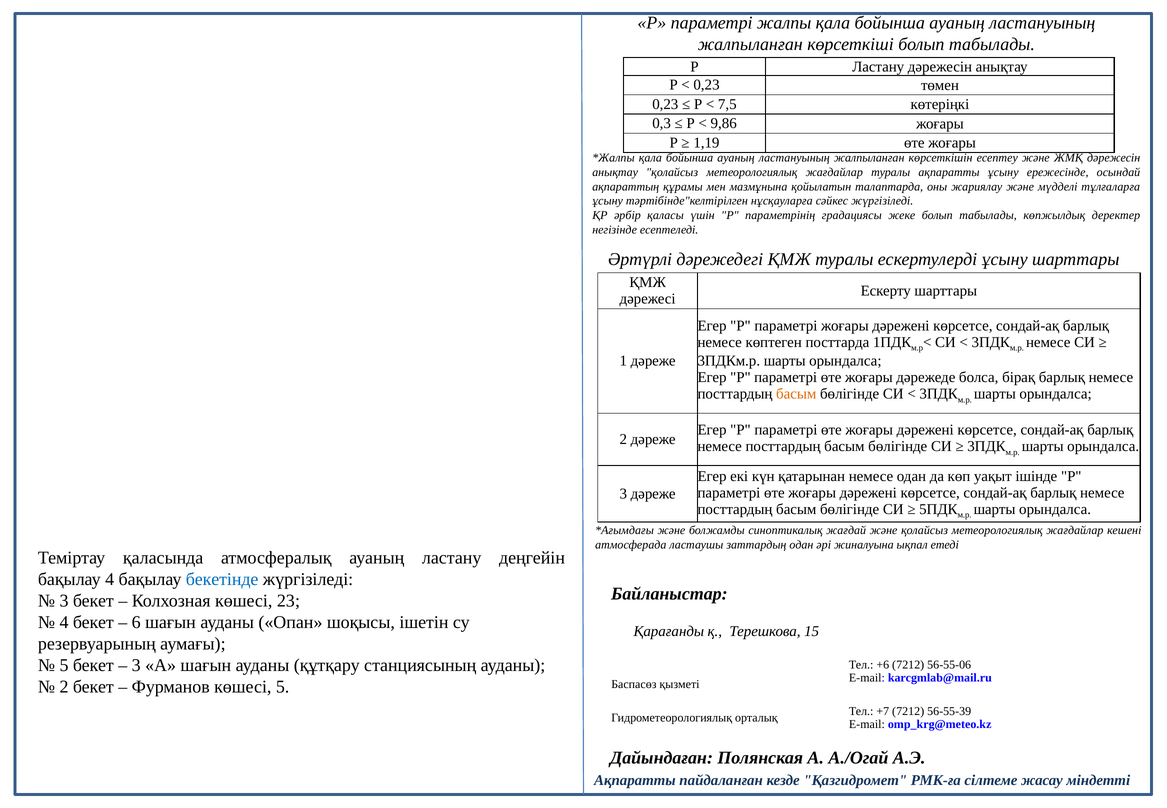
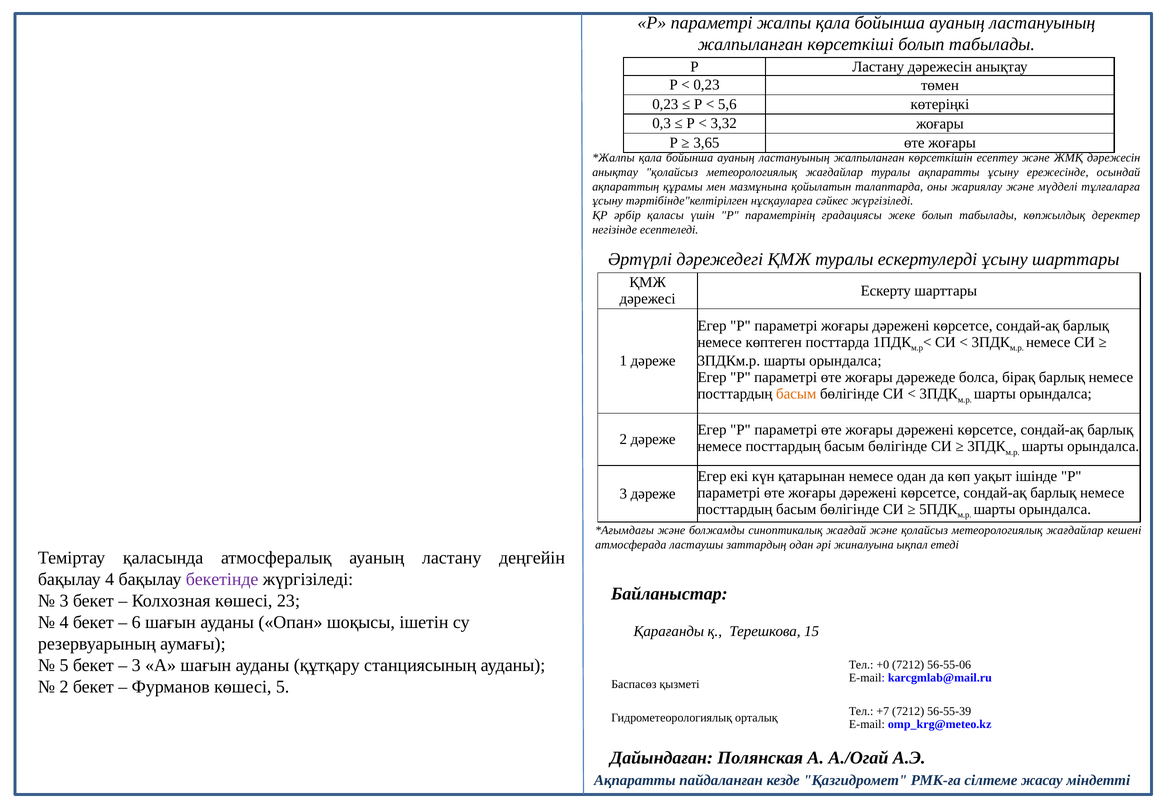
7,5: 7,5 -> 5,6 (727, 104)
9,86: 9,86 -> 3,32 (724, 123)
1,19: 1,19 -> 3,65 (706, 143)
бекетінде colour: blue -> purple (222, 579)
+6: +6 -> +0 (883, 665)
